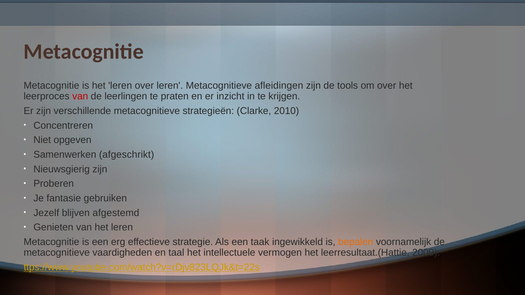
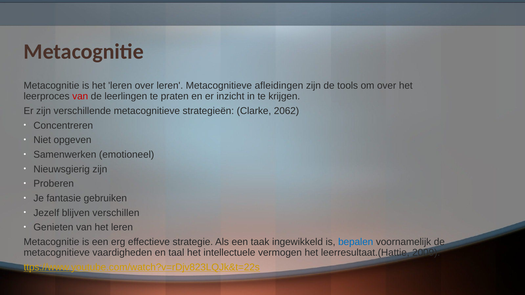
2010: 2010 -> 2062 (286, 111)
afgeschrikt: afgeschrikt -> emotioneel (127, 155)
afgestemd: afgestemd -> verschillen (116, 213)
bepalen colour: orange -> blue (356, 242)
